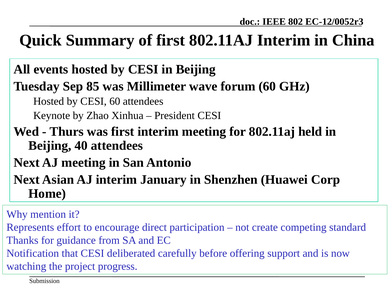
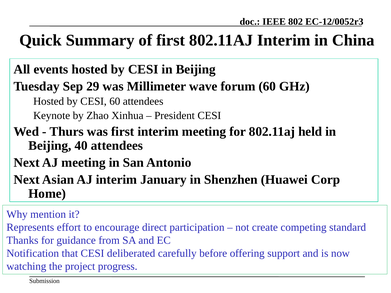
85: 85 -> 29 (93, 86)
